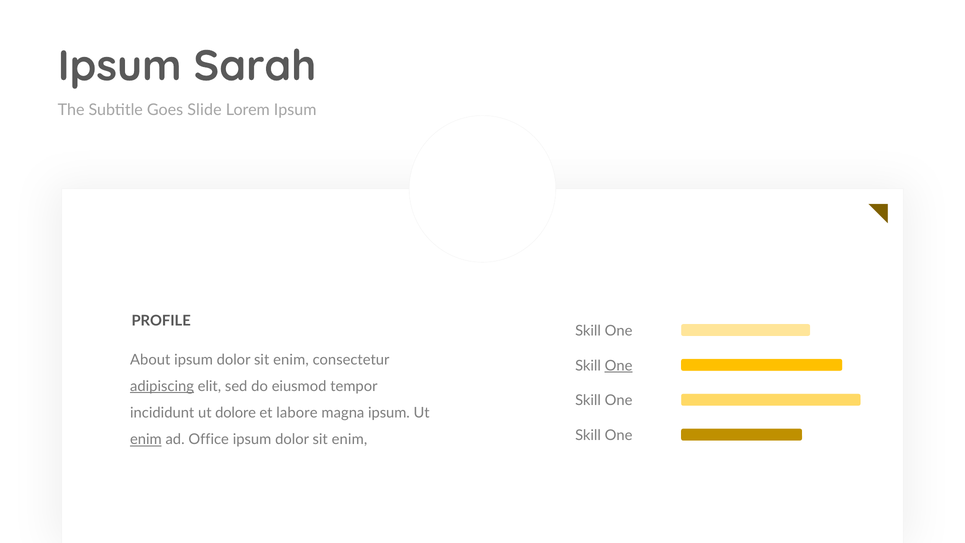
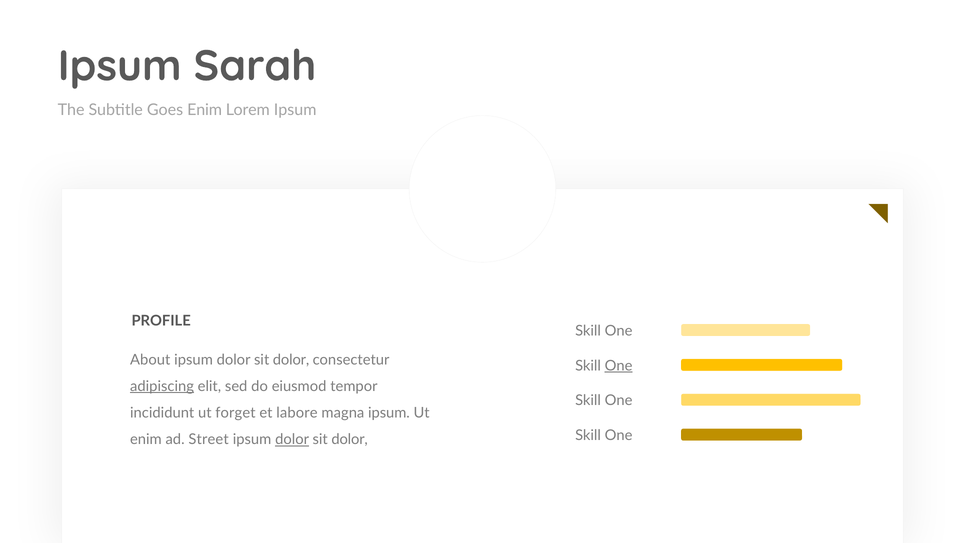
Goes Slide: Slide -> Enim (205, 110)
enim: enim -> dolor (291, 360)
dolore: dolore -> forget (235, 413)
enim underline: present -> none (146, 439)
Office: Office -> Street (209, 439)
dolor underline: none -> present (292, 439)
enim: enim -> dolor (350, 439)
